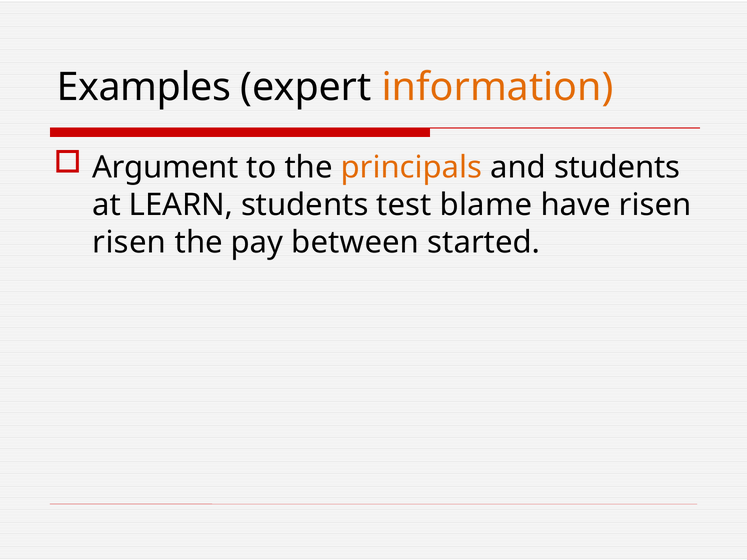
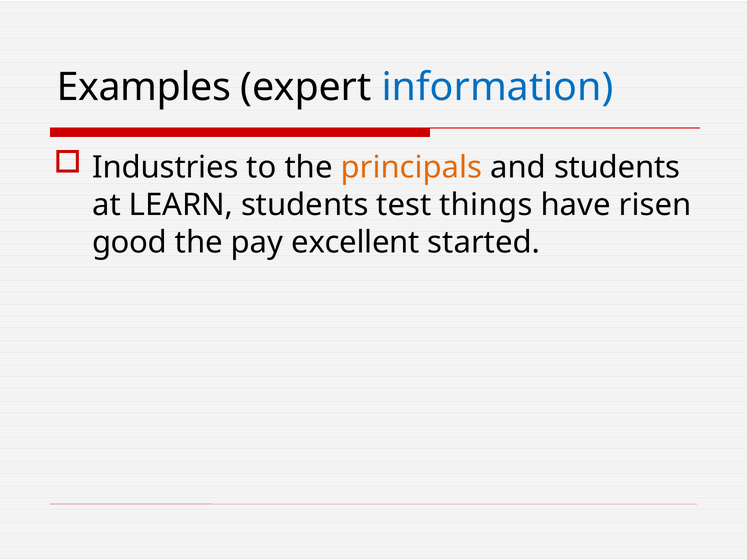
information colour: orange -> blue (498, 87)
Argument: Argument -> Industries (165, 168)
blame: blame -> things (486, 205)
risen: risen -> good (130, 242)
between: between -> excellent (356, 242)
